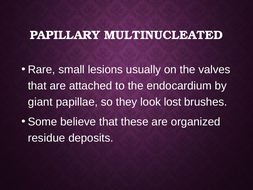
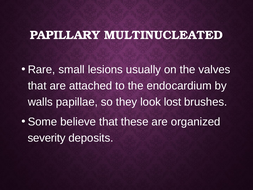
giant: giant -> walls (40, 102)
residue: residue -> severity (47, 138)
